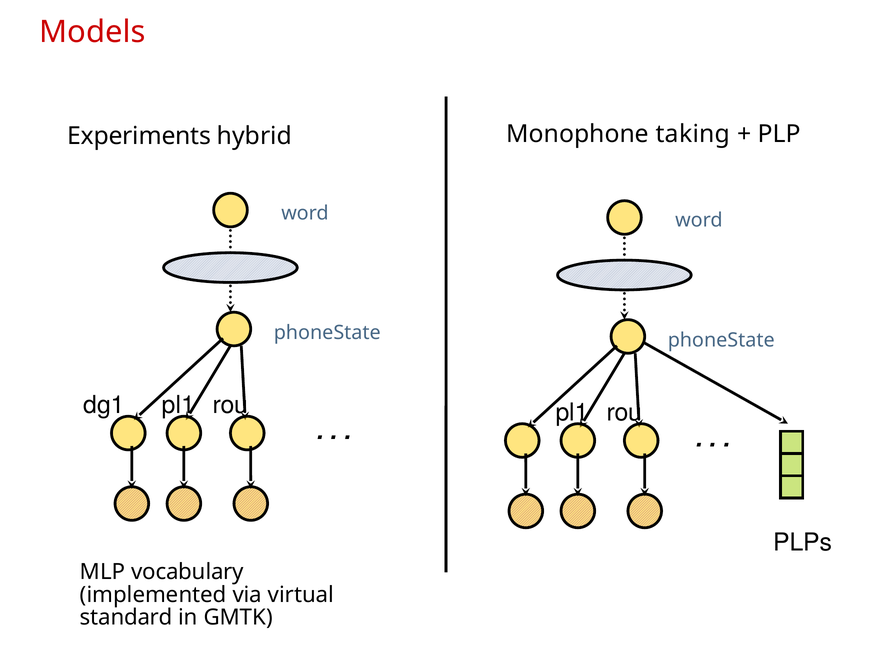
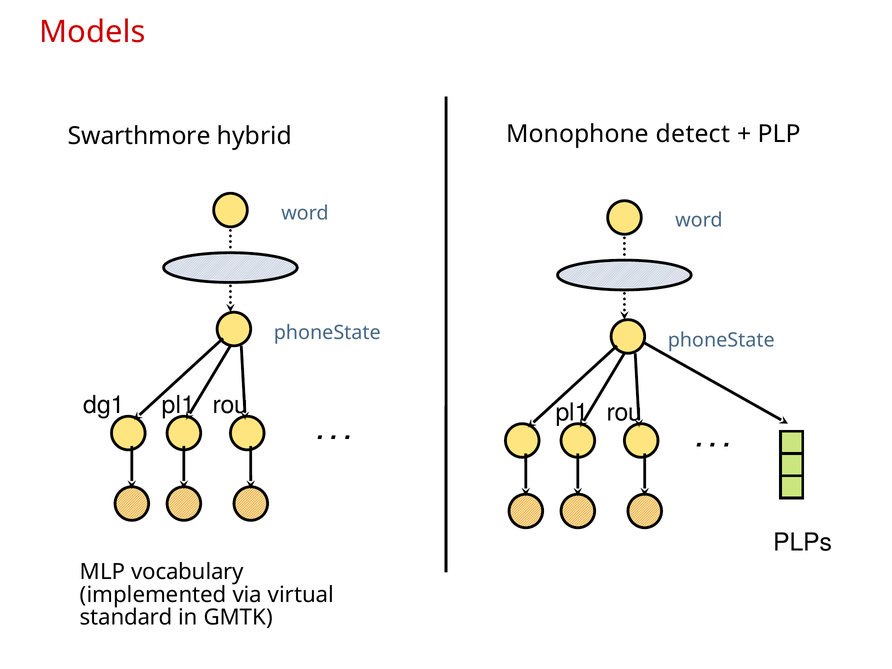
Experiments: Experiments -> Swarthmore (139, 136)
taking: taking -> detect (693, 134)
